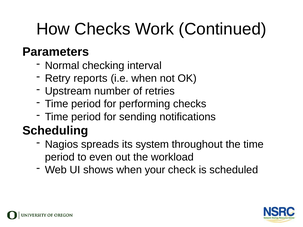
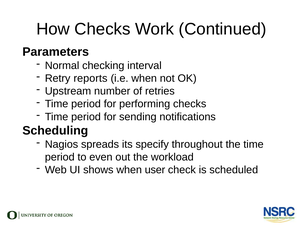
system: system -> specify (152, 144)
your: your -> user (155, 170)
